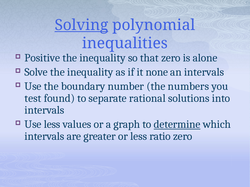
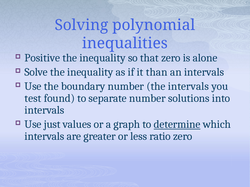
Solving underline: present -> none (81, 25)
none: none -> than (157, 72)
the numbers: numbers -> intervals (188, 86)
separate rational: rational -> number (147, 98)
Use less: less -> just (52, 125)
